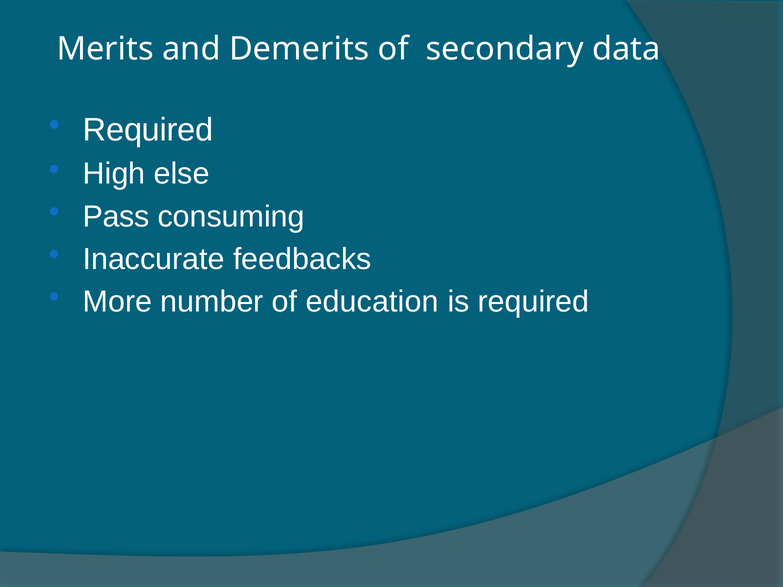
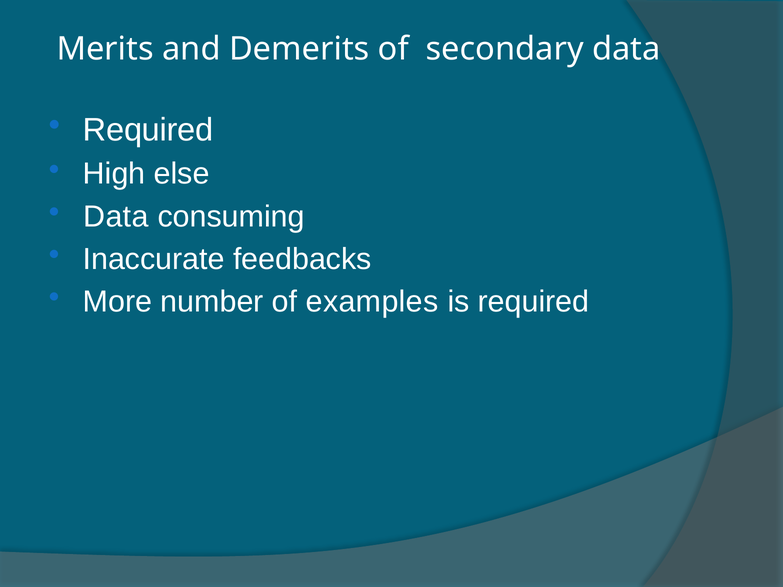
Pass: Pass -> Data (116, 217)
education: education -> examples (372, 302)
